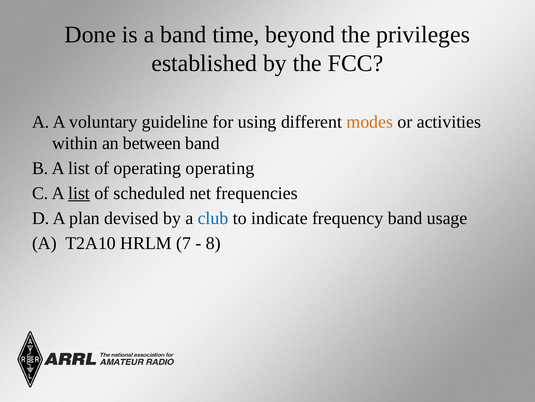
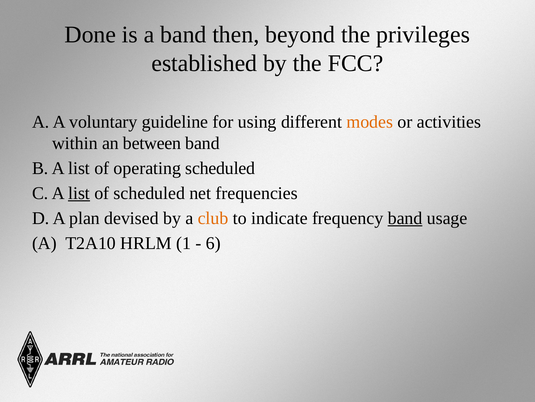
time: time -> then (236, 35)
operating operating: operating -> scheduled (220, 168)
club colour: blue -> orange (213, 218)
band underline: none -> present (405, 218)
7: 7 -> 1 (184, 243)
8: 8 -> 6 (213, 243)
